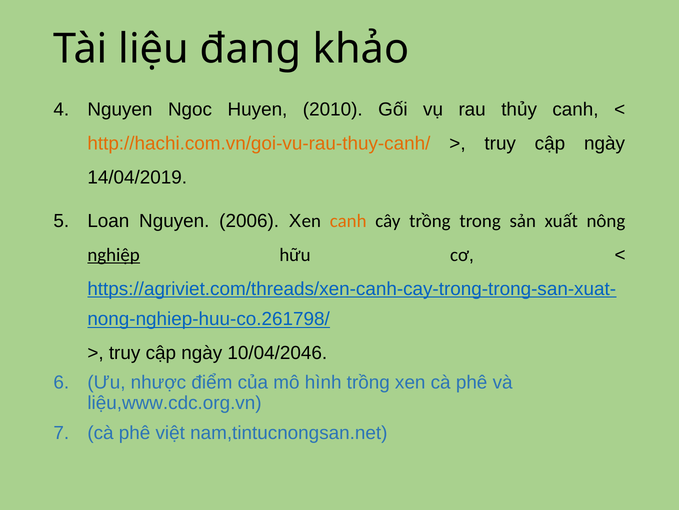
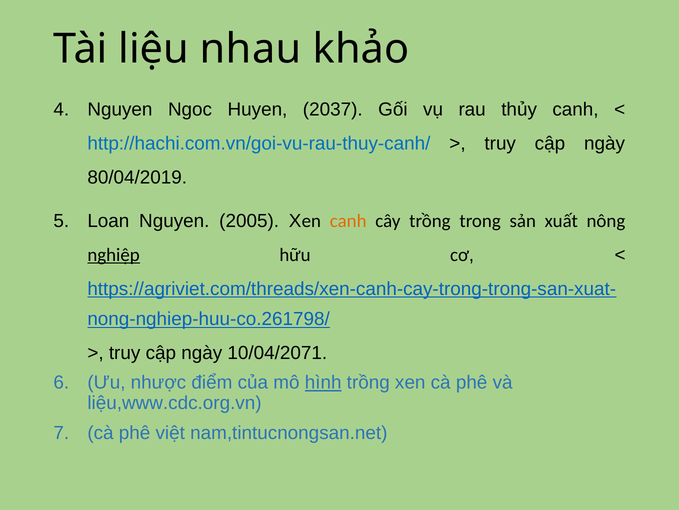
đang: đang -> nhau (251, 49)
2010: 2010 -> 2037 (333, 109)
http://hachi.com.vn/goi-vu-rau-thuy-canh/ colour: orange -> blue (259, 143)
14/04/2019: 14/04/2019 -> 80/04/2019 (137, 177)
2006: 2006 -> 2005 (249, 221)
10/04/2046: 10/04/2046 -> 10/04/2071 (277, 353)
hình underline: none -> present (323, 382)
